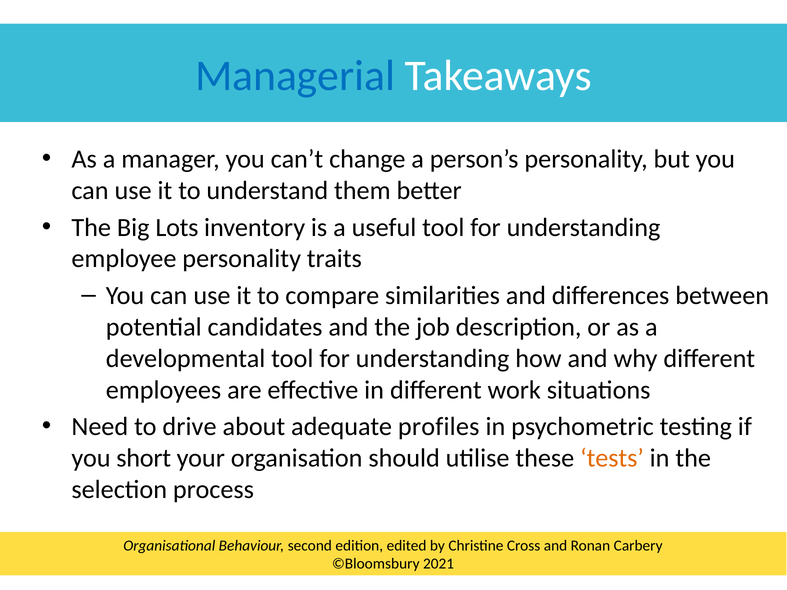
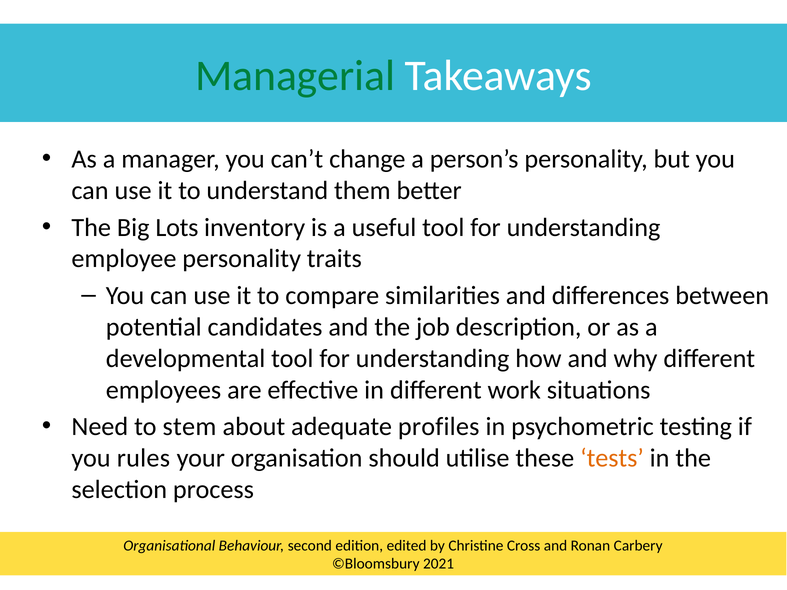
Managerial colour: blue -> green (295, 76)
drive: drive -> stem (189, 427)
short: short -> rules (143, 458)
